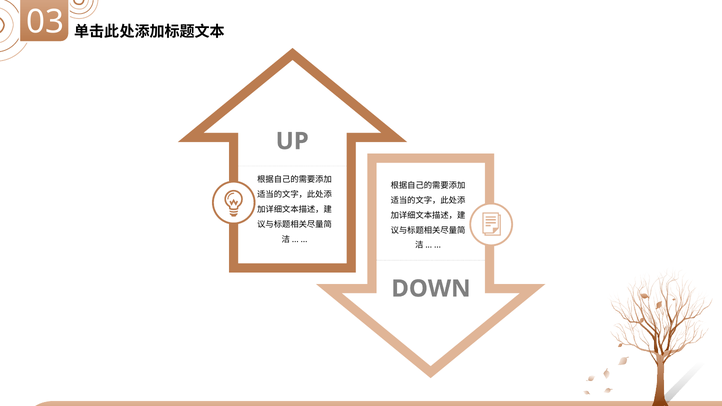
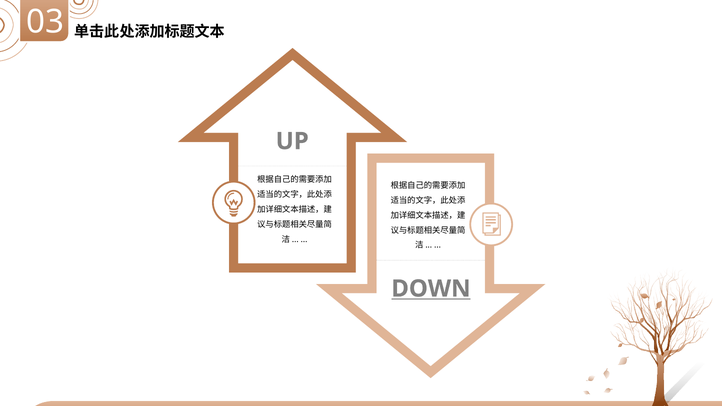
DOWN underline: none -> present (431, 289)
